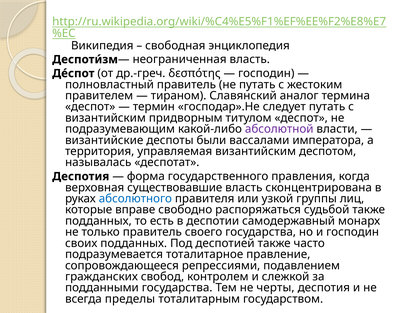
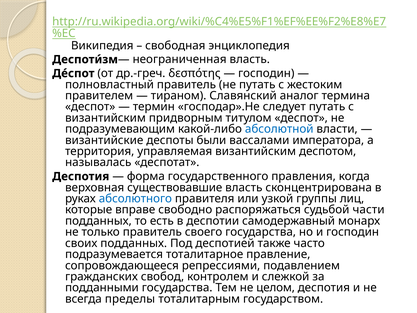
абсолютной colour: purple -> blue (279, 129)
судьбой также: также -> части (369, 210)
черты: черты -> целом (276, 288)
